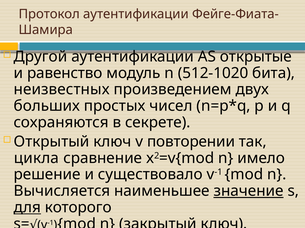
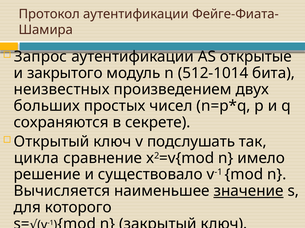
Другой: Другой -> Запрос (40, 57)
равенство: равенство -> закрытого (65, 73)
512-1020: 512-1020 -> 512-1014 (213, 73)
повторении: повторении -> подслушать (191, 142)
для underline: present -> none (27, 208)
